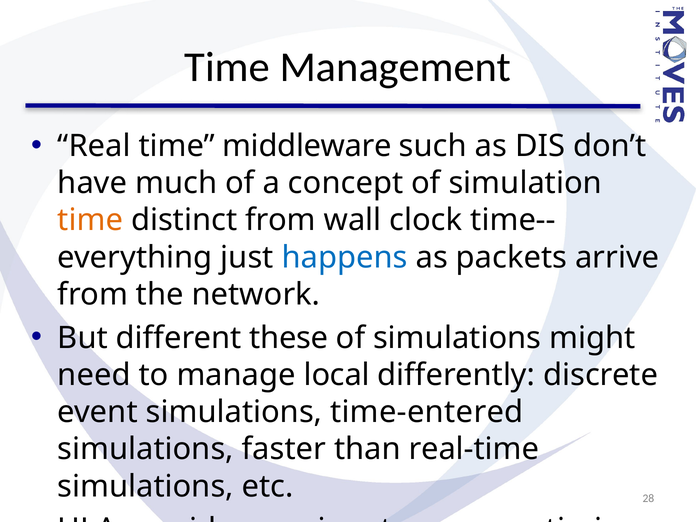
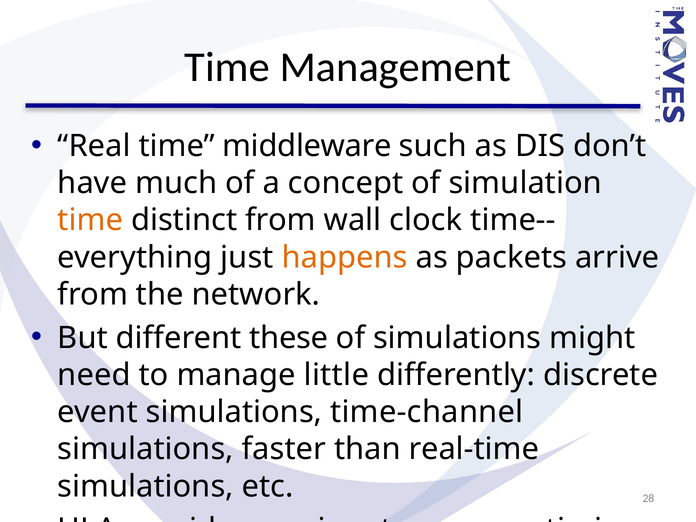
happens colour: blue -> orange (345, 257)
local: local -> little (336, 375)
time-entered: time-entered -> time-channel (427, 412)
